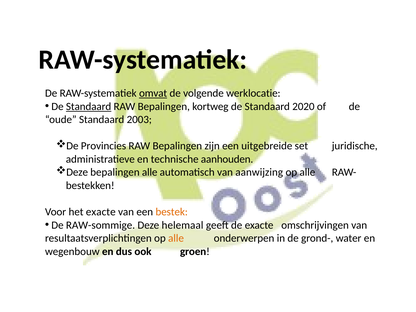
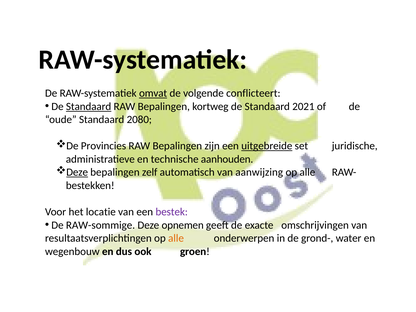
werklocatie: werklocatie -> conflicteert (253, 93)
2020: 2020 -> 2021 (303, 107)
2003: 2003 -> 2080 (139, 120)
uitgebreide underline: none -> present (267, 146)
Deze underline: none -> present (77, 172)
bepalingen alle: alle -> zelf (150, 172)
het exacte: exacte -> locatie (101, 212)
bestek colour: orange -> purple (172, 212)
helemaal: helemaal -> opnemen (183, 225)
